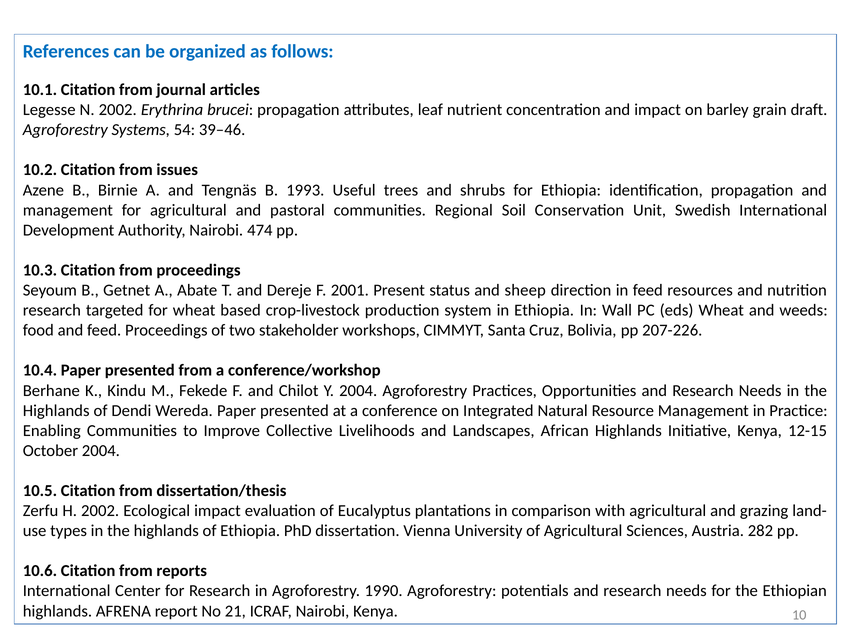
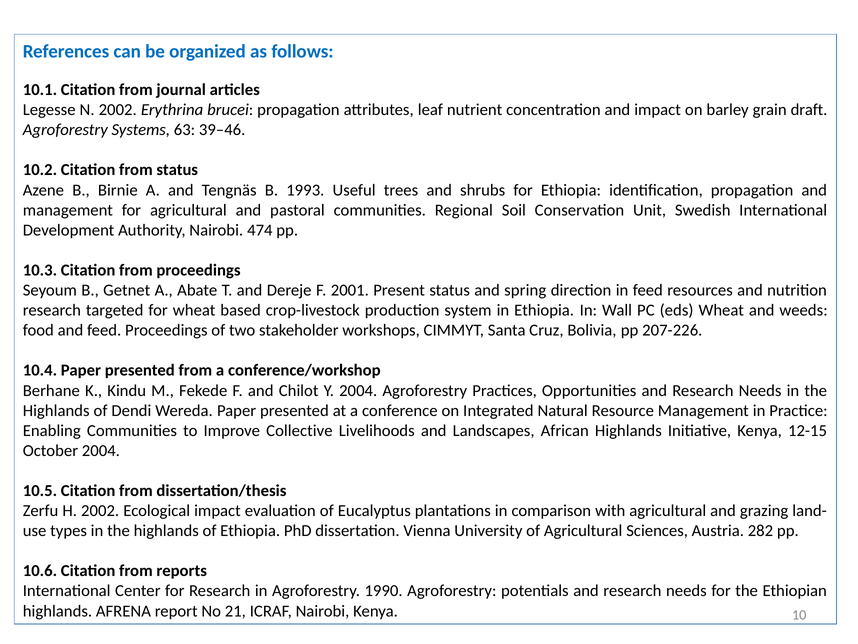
54: 54 -> 63 (185, 130)
from issues: issues -> status (177, 170)
sheep: sheep -> spring (525, 290)
